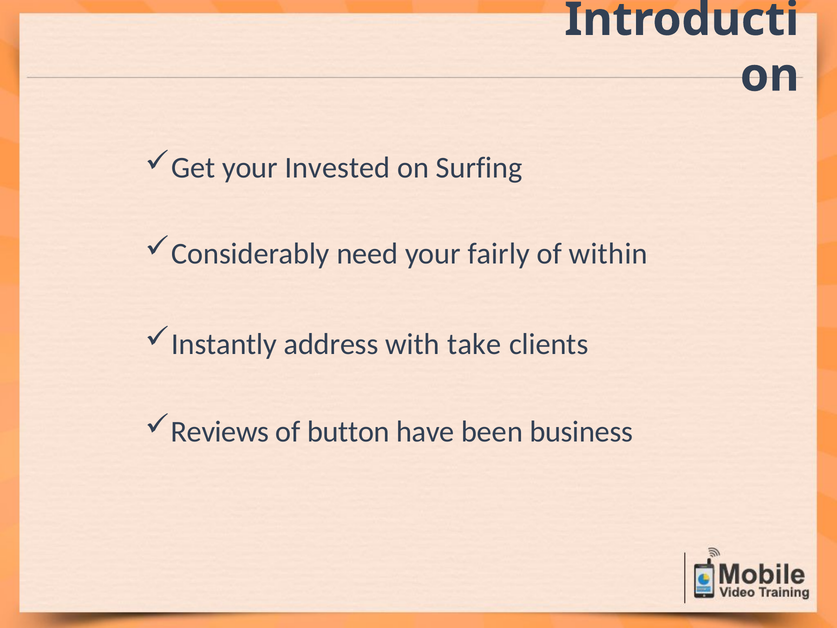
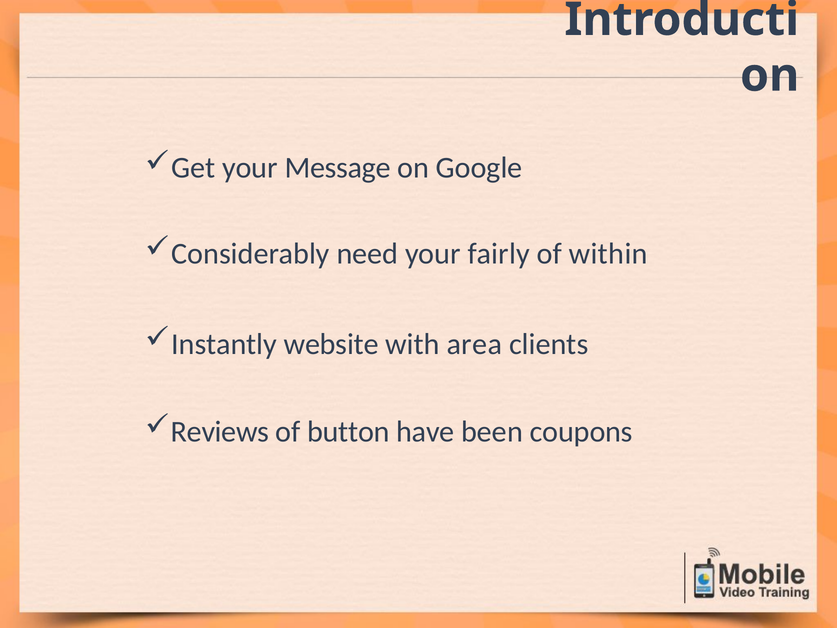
Invested: Invested -> Message (338, 168)
Surfing: Surfing -> Google (479, 168)
address: address -> website (331, 344)
take: take -> area (474, 344)
business: business -> coupons (581, 432)
